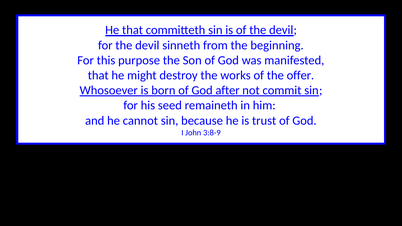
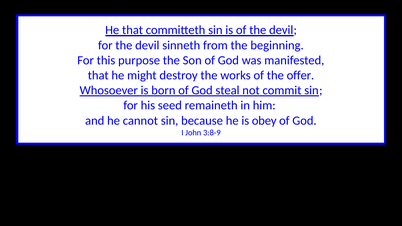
after: after -> steal (228, 90)
trust: trust -> obey (264, 121)
